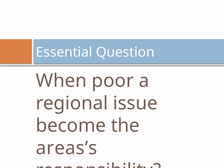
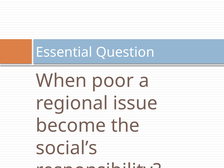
areas’s: areas’s -> social’s (67, 148)
